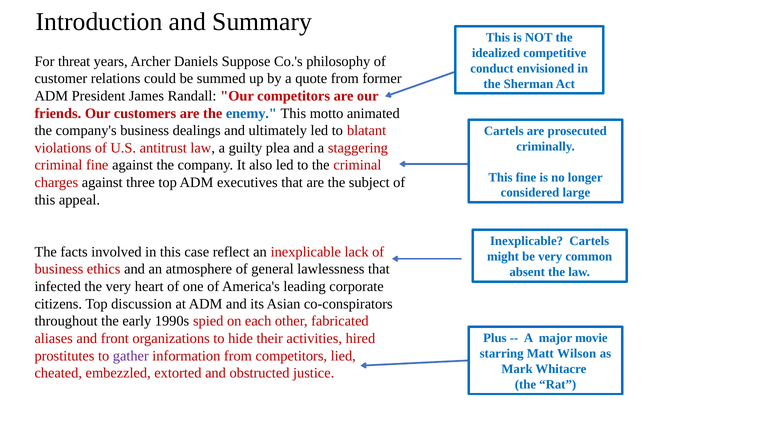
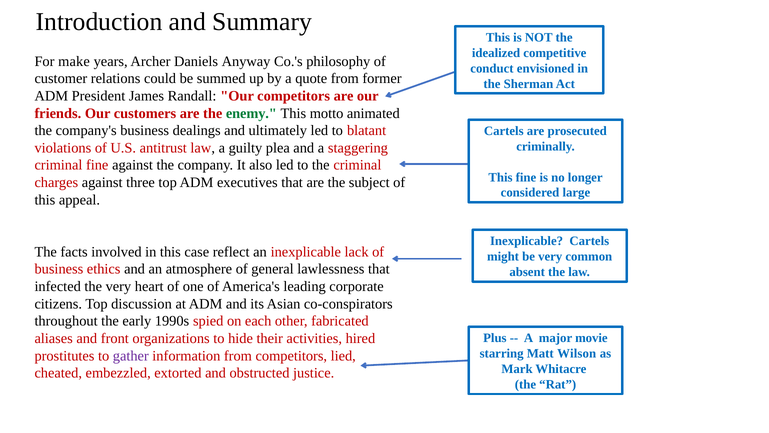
threat: threat -> make (74, 61)
Suppose: Suppose -> Anyway (246, 61)
enemy colour: blue -> green (251, 113)
